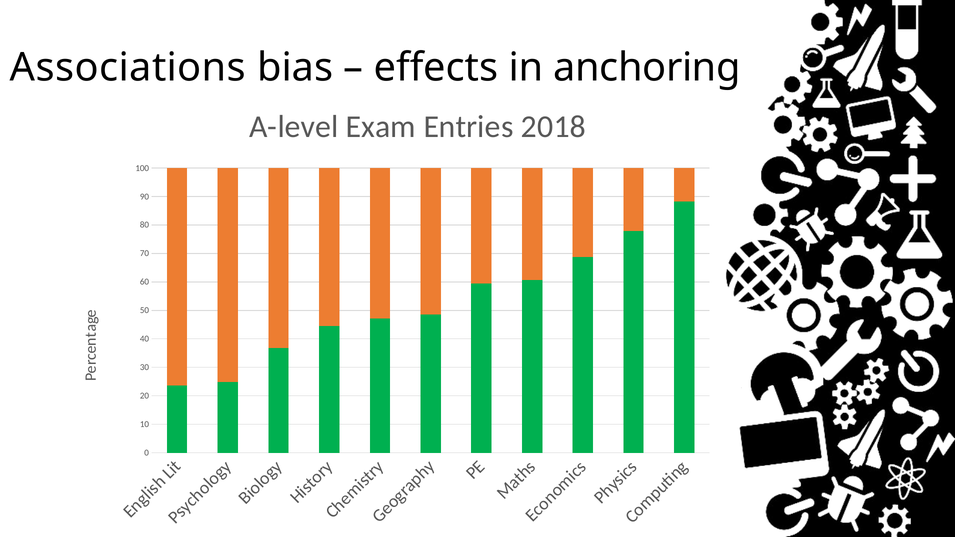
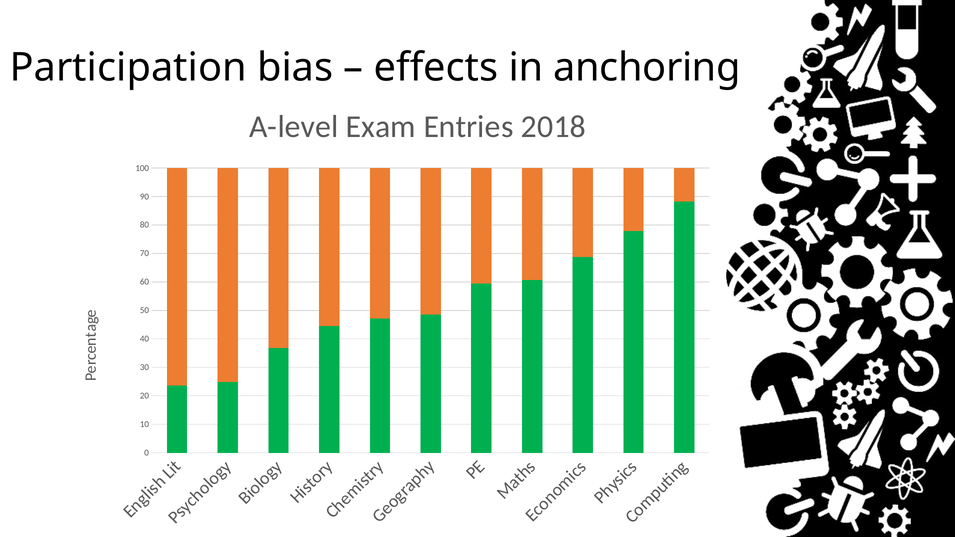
Associations: Associations -> Participation (128, 68)
